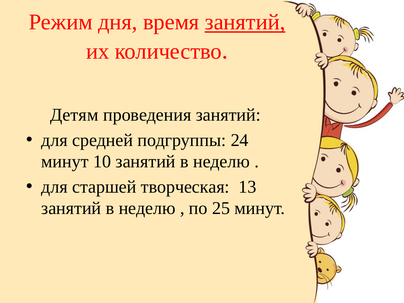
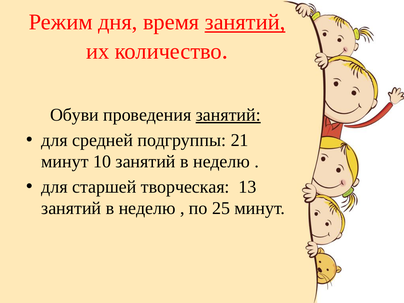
Детям: Детям -> Обуви (74, 115)
занятий underline: none -> present (228, 115)
24: 24 -> 21 (240, 140)
